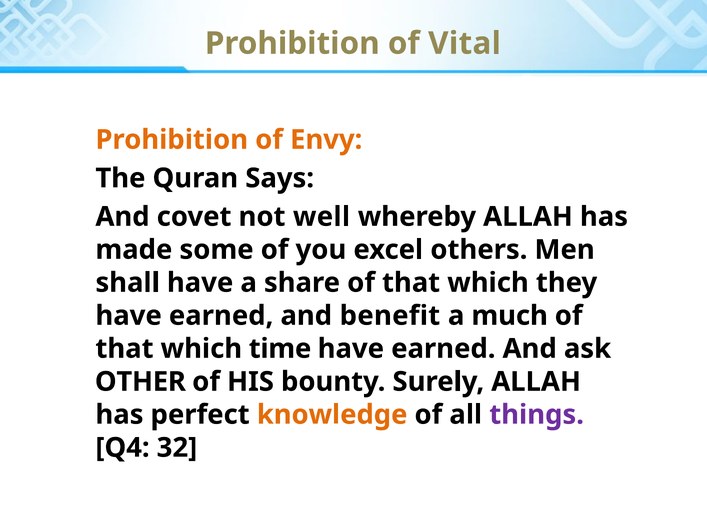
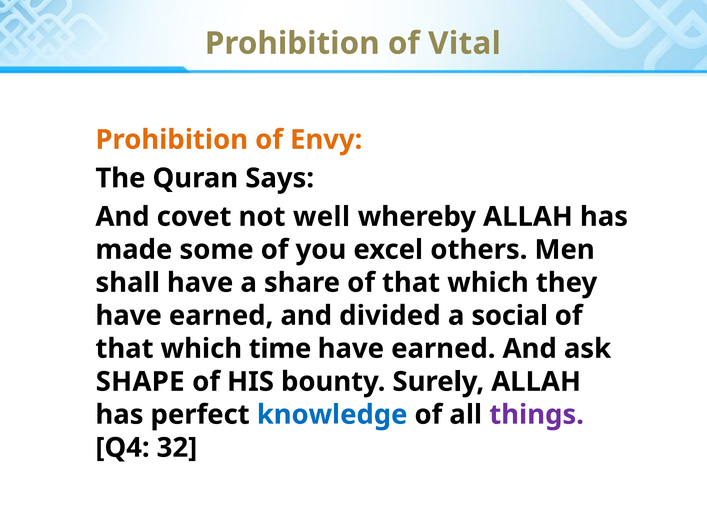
benefit: benefit -> divided (390, 316)
much: much -> social (510, 316)
OTHER: OTHER -> SHAPE (140, 382)
knowledge colour: orange -> blue (332, 415)
